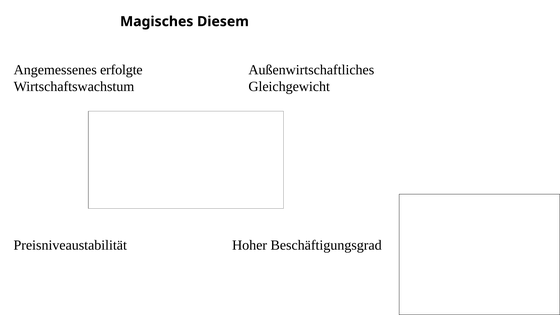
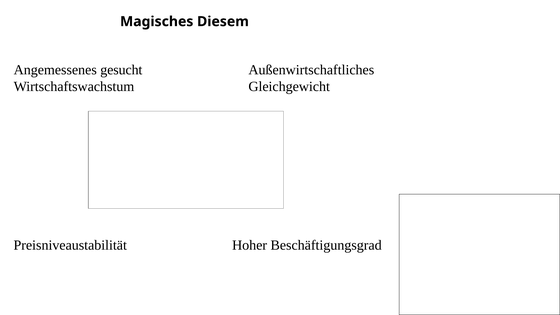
erfolgte: erfolgte -> gesucht (121, 70)
